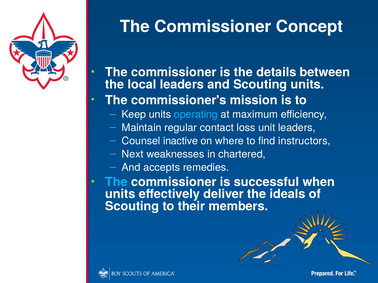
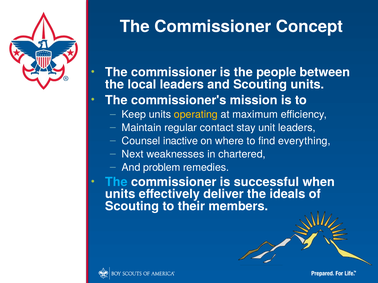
details: details -> people (276, 72)
operating colour: light blue -> yellow (196, 115)
loss: loss -> stay (246, 128)
instructors: instructors -> everything (304, 141)
accepts: accepts -> problem (162, 168)
